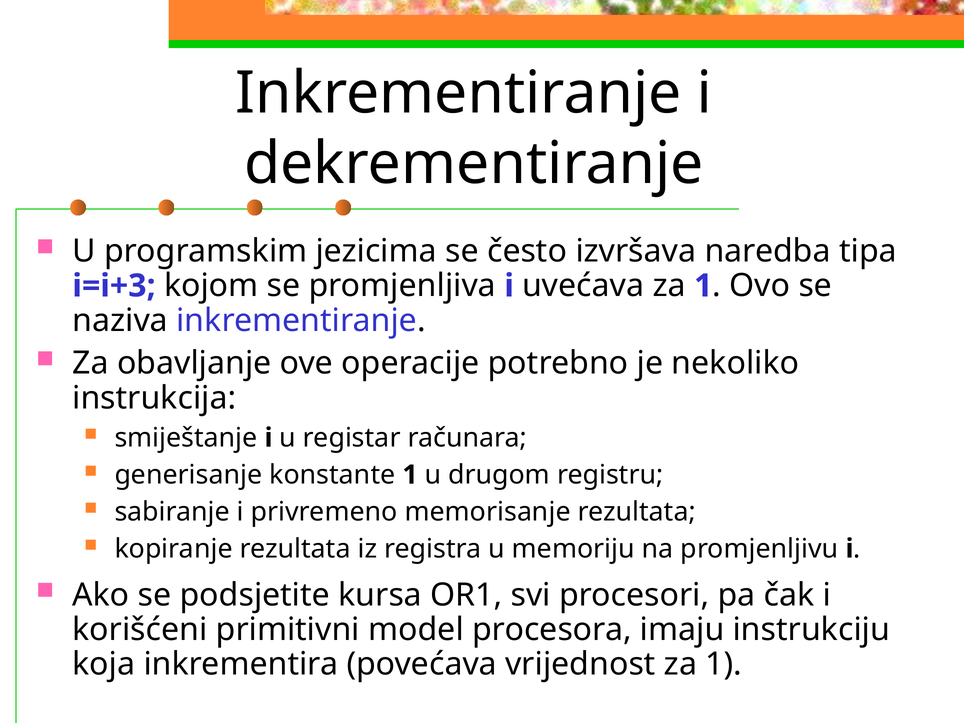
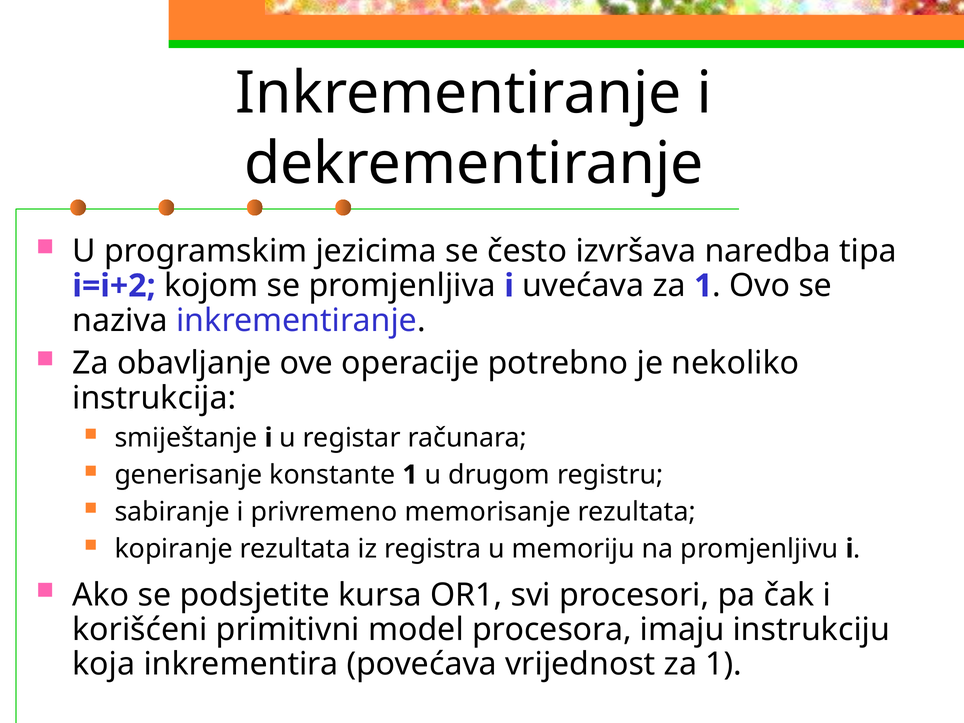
i=i+3: i=i+3 -> i=i+2 (114, 286)
